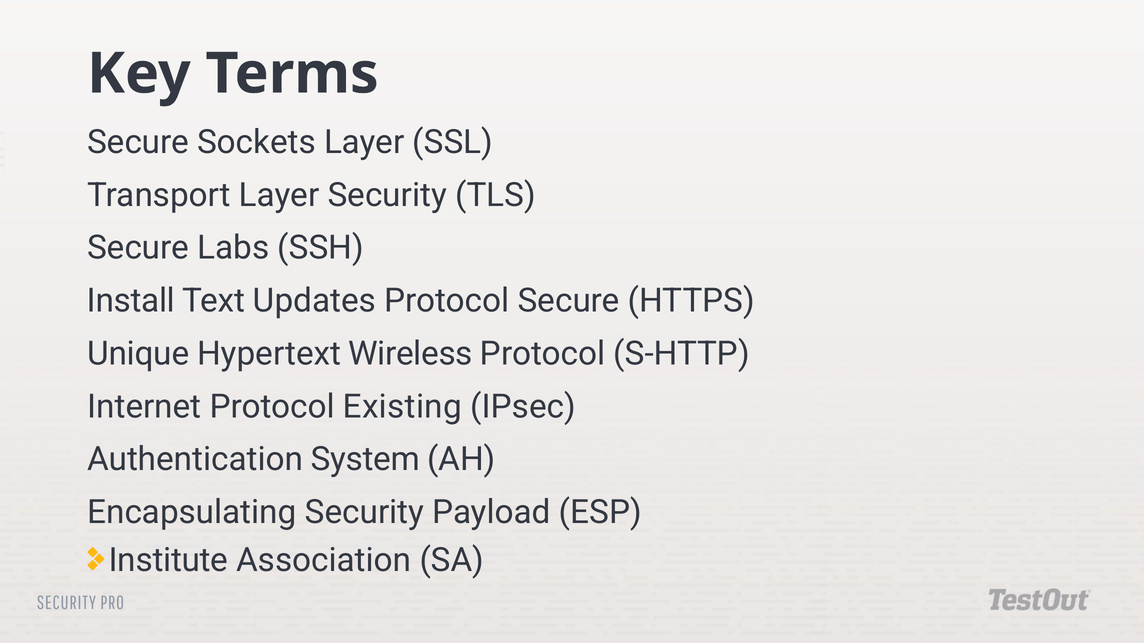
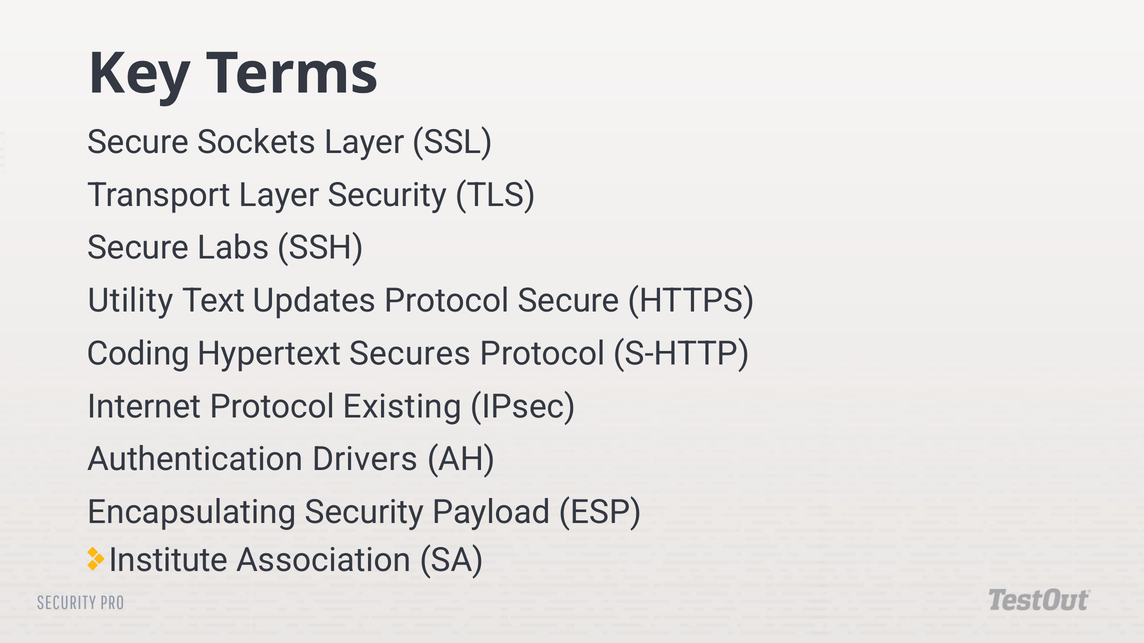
Install: Install -> Utility (131, 301)
Unique: Unique -> Coding (138, 354)
Wireless: Wireless -> Secures (410, 354)
System: System -> Drivers (365, 460)
